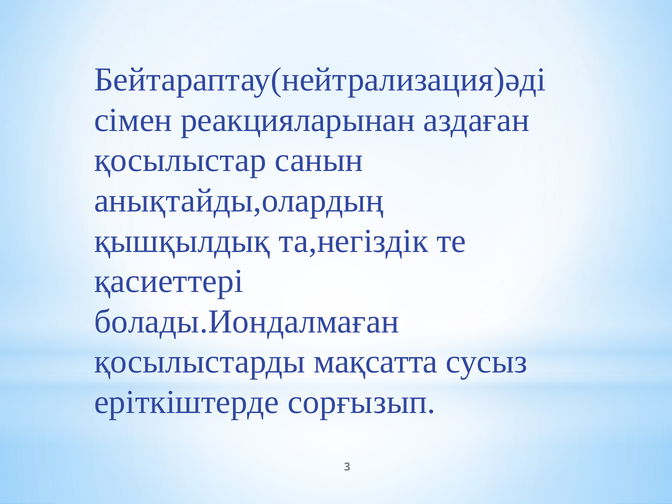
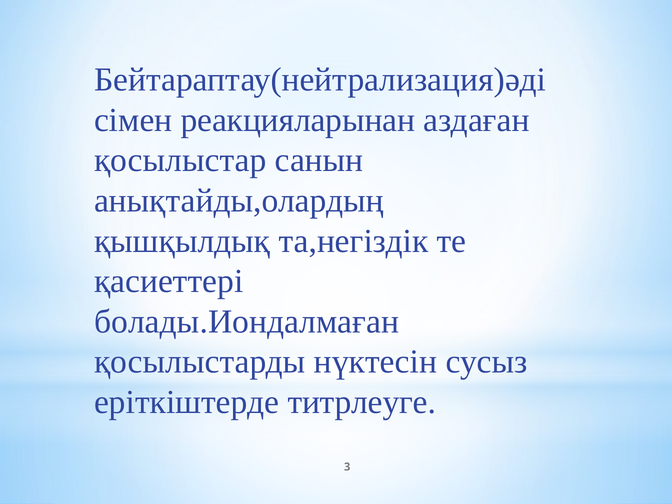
мақсатта: мақсатта -> нүктесін (376, 362)
сорғызып: сорғызып -> титрлеуге (362, 402)
